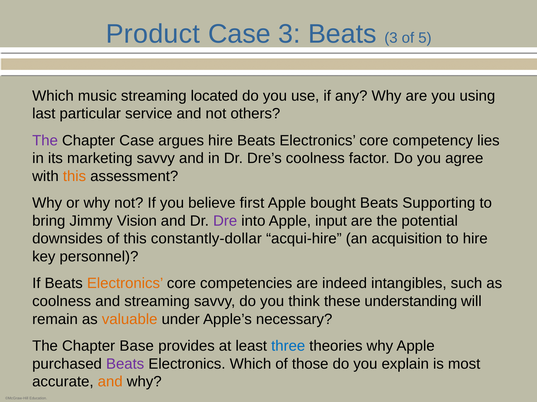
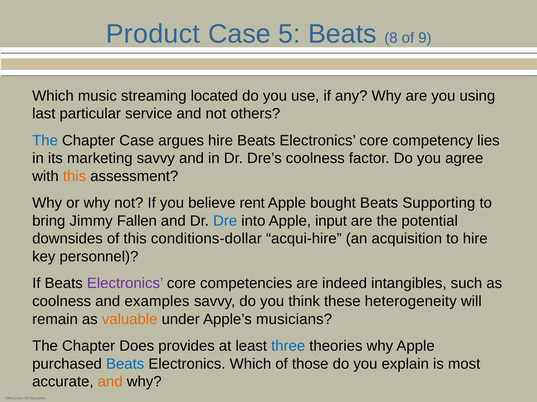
Case 3: 3 -> 5 (289, 34)
Beats 3: 3 -> 8 (391, 38)
5: 5 -> 9 (425, 38)
The colour: purple -> blue (45, 141)
first: first -> rent (252, 203)
Vision: Vision -> Fallen (137, 221)
Dre colour: purple -> blue (225, 221)
constantly-dollar: constantly-dollar -> conditions-dollar (206, 239)
Electronics colour: orange -> purple (125, 284)
and streaming: streaming -> examples (157, 302)
understanding: understanding -> heterogeneity (411, 302)
necessary: necessary -> musicians (294, 320)
Base: Base -> Does (137, 347)
Beats colour: purple -> blue (125, 365)
